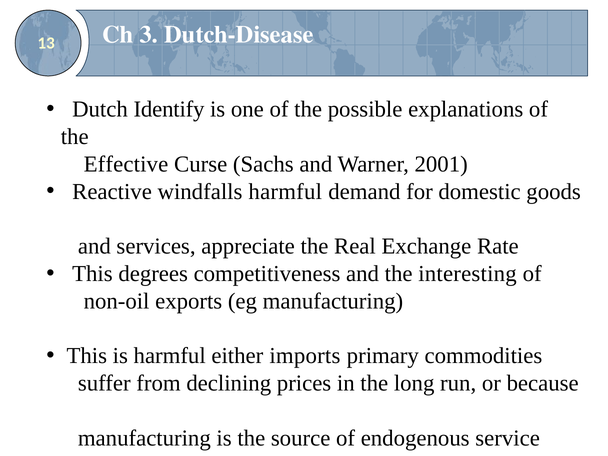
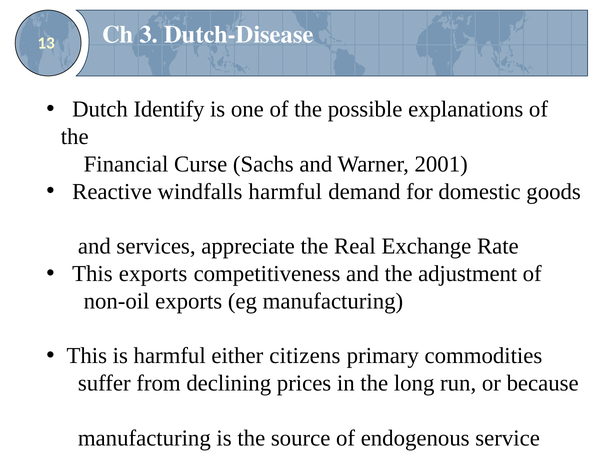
Effective: Effective -> Financial (126, 164)
This degrees: degrees -> exports (153, 274)
interesting: interesting -> adjustment (468, 274)
imports: imports -> citizens (305, 356)
